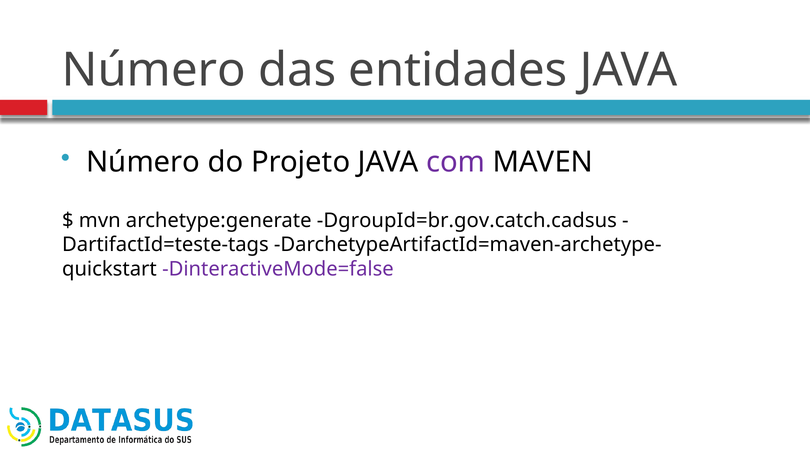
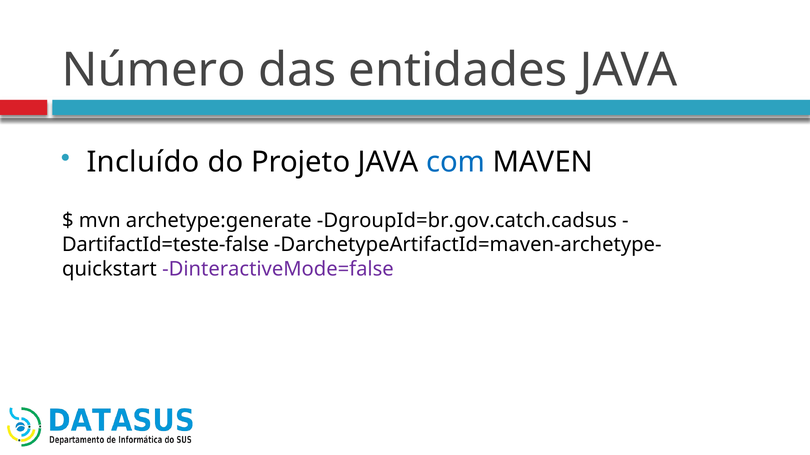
Número: Número -> Incluído (143, 162)
com colour: purple -> blue (456, 162)
DartifactId=teste-tags: DartifactId=teste-tags -> DartifactId=teste-false (165, 245)
